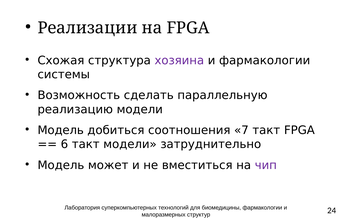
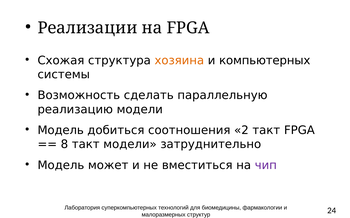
хозяина colour: purple -> orange (179, 60)
и фармакологии: фармакологии -> компьютерных (265, 60)
7: 7 -> 2 (241, 130)
6: 6 -> 8 (64, 144)
